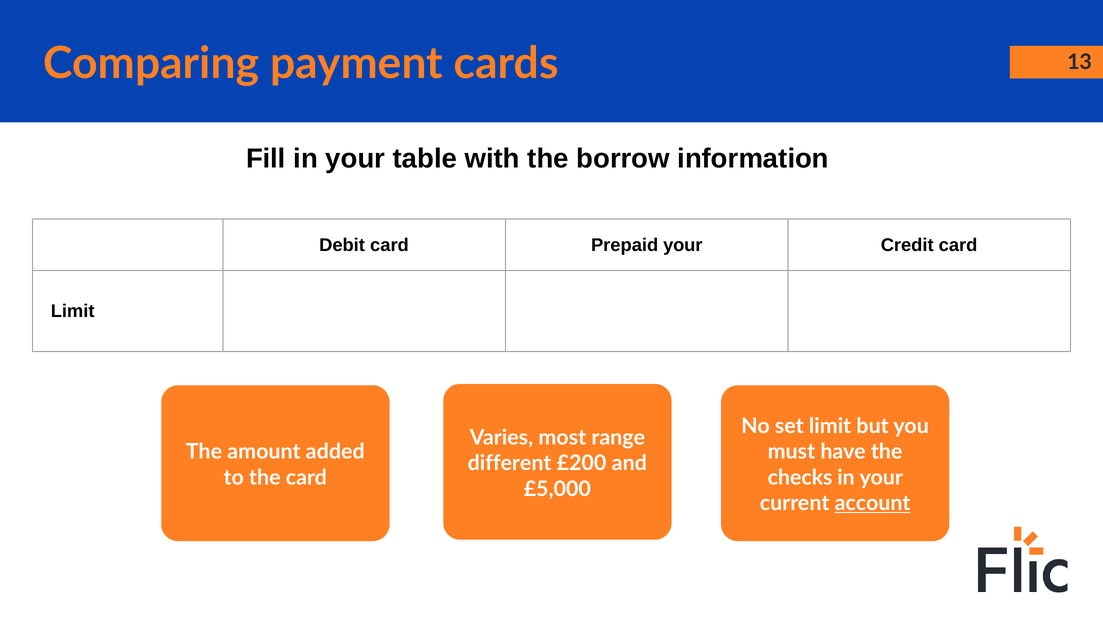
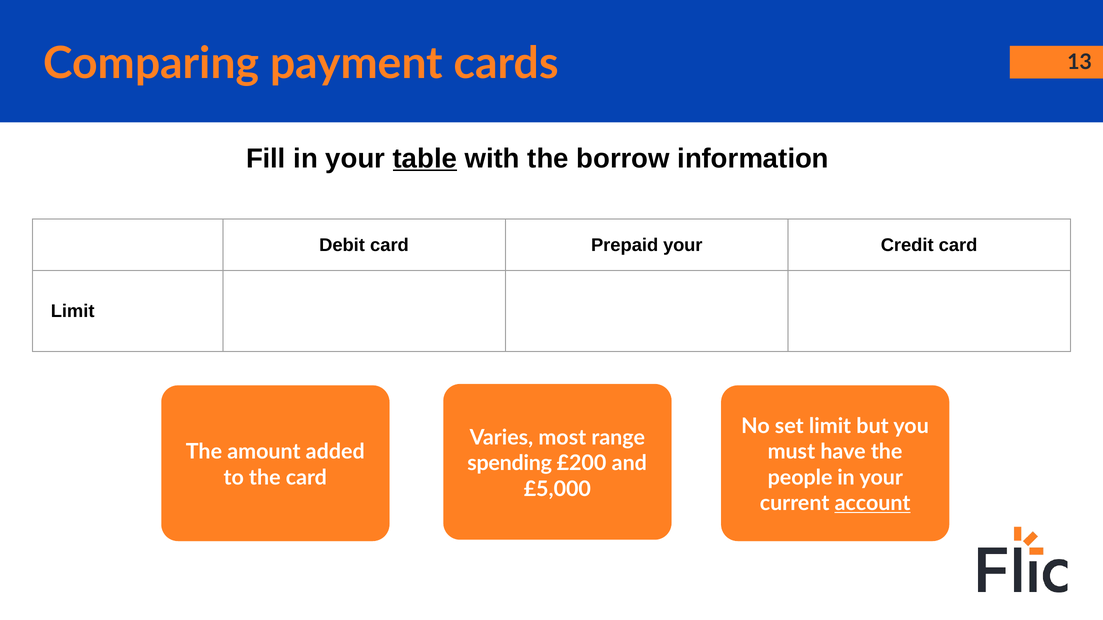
table underline: none -> present (425, 159)
different: different -> spending (510, 464)
checks: checks -> people (800, 478)
